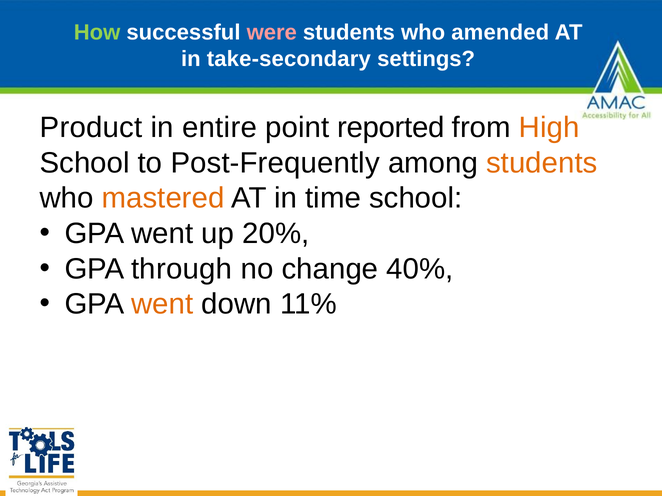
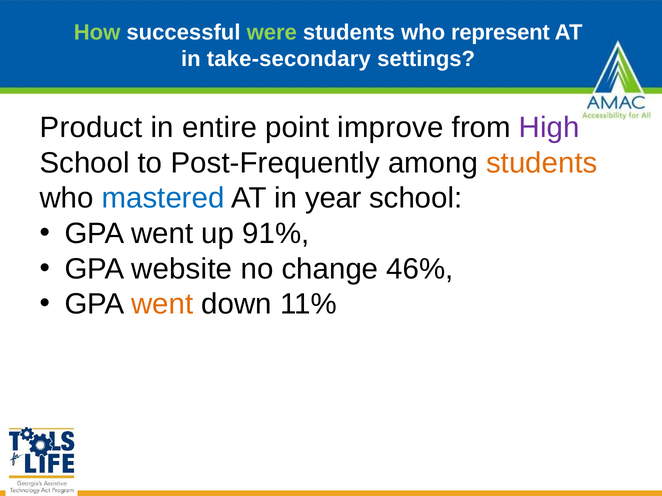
were colour: pink -> light green (272, 32)
amended: amended -> represent (500, 32)
reported: reported -> improve (391, 128)
High colour: orange -> purple (549, 128)
mastered colour: orange -> blue (163, 198)
time: time -> year (333, 198)
20%: 20% -> 91% (276, 234)
through: through -> website (182, 269)
40%: 40% -> 46% (420, 269)
